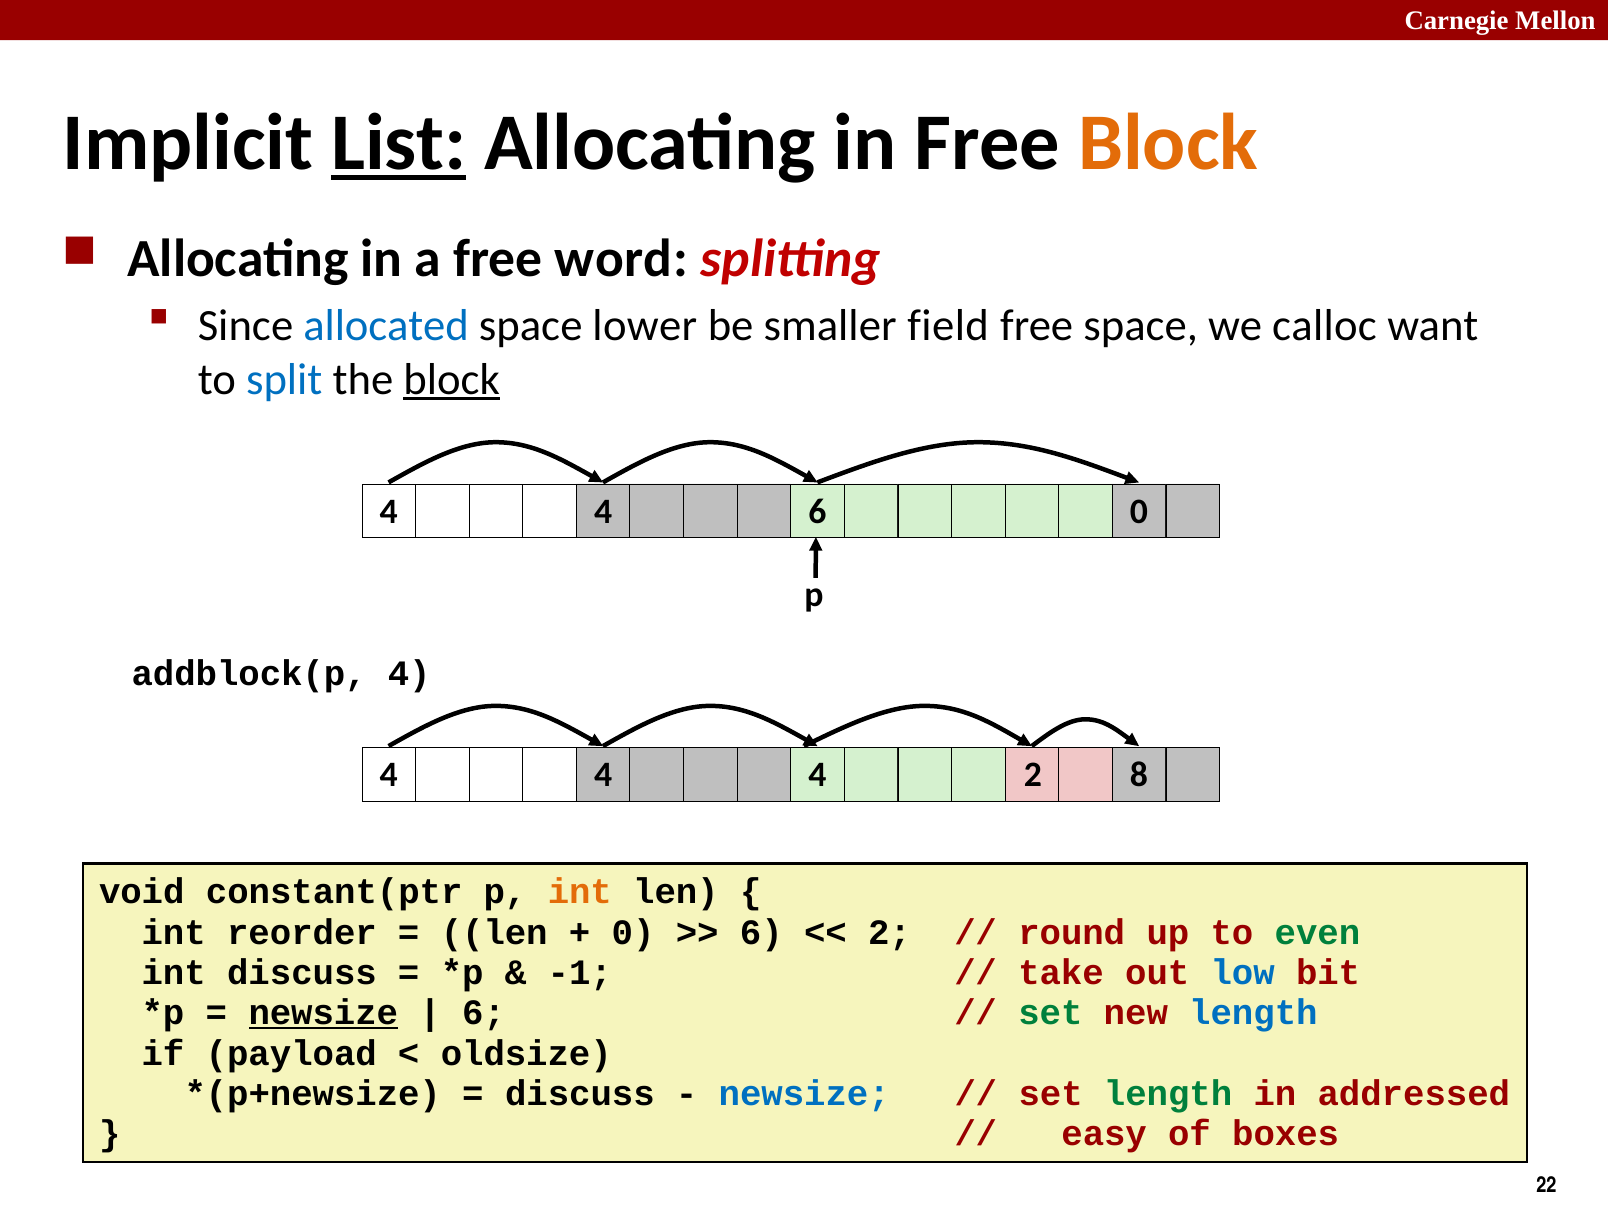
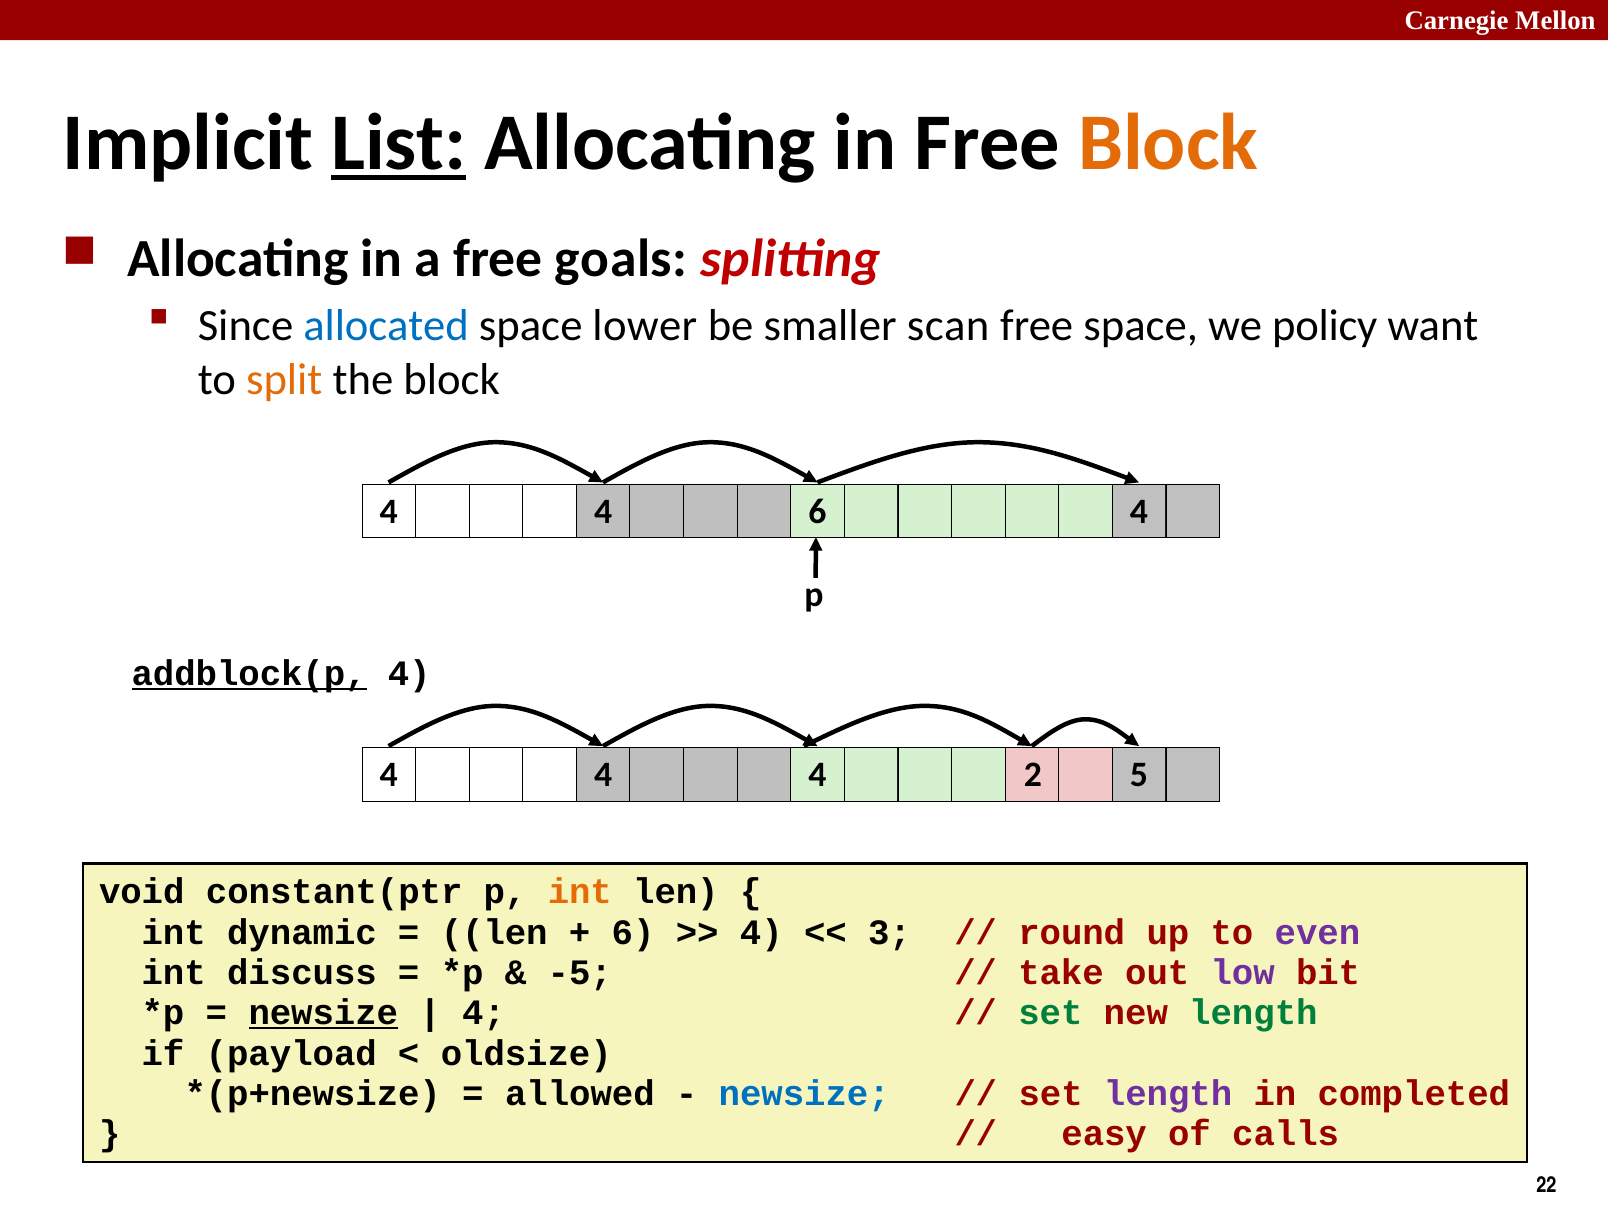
word: word -> goals (621, 259)
field: field -> scan (948, 326)
calloc: calloc -> policy (1325, 326)
split colour: blue -> orange (284, 380)
block underline: present -> none (452, 380)
4 4 0: 0 -> 4 (1139, 512)
addblock(p underline: none -> present (249, 674)
8: 8 -> 5 (1139, 775)
reorder: reorder -> dynamic (302, 932)
0: 0 -> 6 (633, 932)
6: 6 -> 4 (761, 932)
2: 2 -> 3 (889, 932)
even colour: green -> purple (1317, 932)
-1: -1 -> -5 (580, 973)
low colour: blue -> purple (1243, 973)
6: 6 -> 4 (484, 1013)
length colour: blue -> green (1253, 1013)
discuss: discuss -> allowed (580, 1093)
length colour: green -> purple (1168, 1093)
addressed: addressed -> completed (1414, 1093)
boxes: boxes -> calls (1286, 1134)
